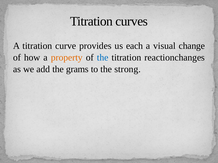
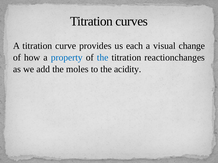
property colour: orange -> blue (67, 58)
grams: grams -> moles (77, 69)
strong: strong -> acidity (128, 69)
